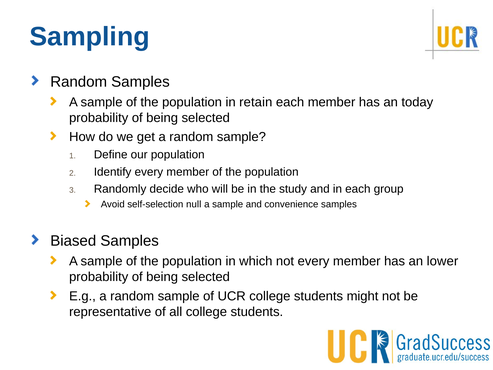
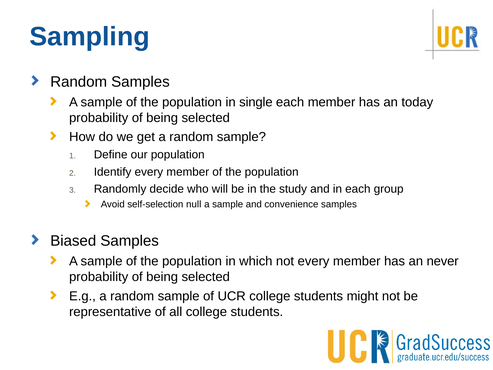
retain: retain -> single (256, 102)
lower: lower -> never (443, 261)
